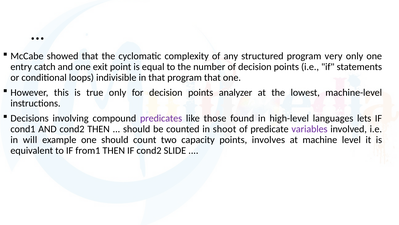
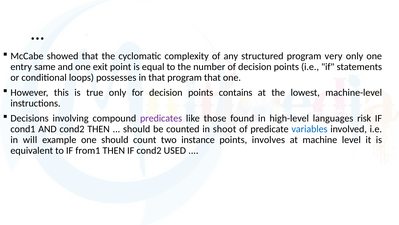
catch: catch -> same (45, 67)
indivisible: indivisible -> possesses (116, 77)
analyzer: analyzer -> contains (236, 92)
lets: lets -> risk (364, 118)
variables colour: purple -> blue (309, 129)
capacity: capacity -> instance (198, 140)
SLIDE: SLIDE -> USED (175, 150)
